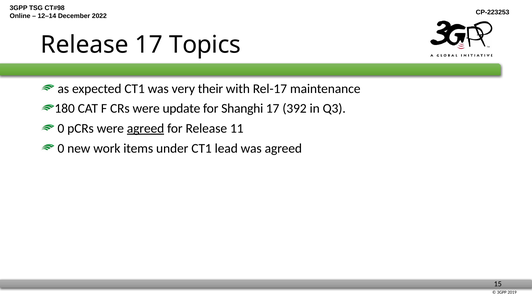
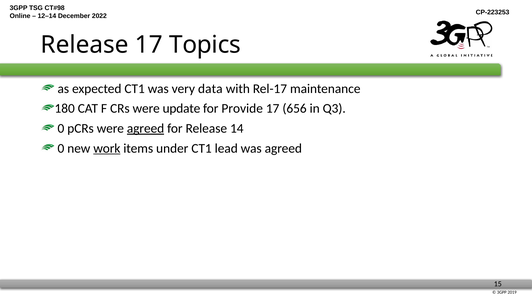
their: their -> data (210, 89)
Shanghi: Shanghi -> Provide (242, 109)
392: 392 -> 656 (295, 109)
11: 11 -> 14 (237, 129)
work underline: none -> present (107, 148)
